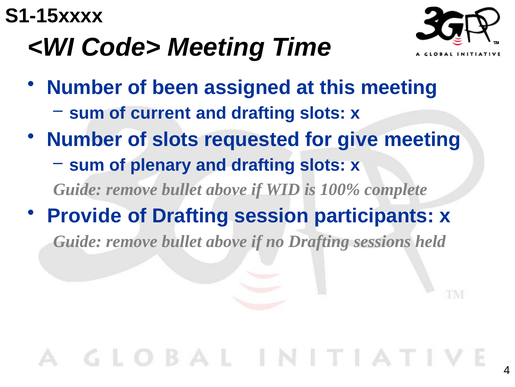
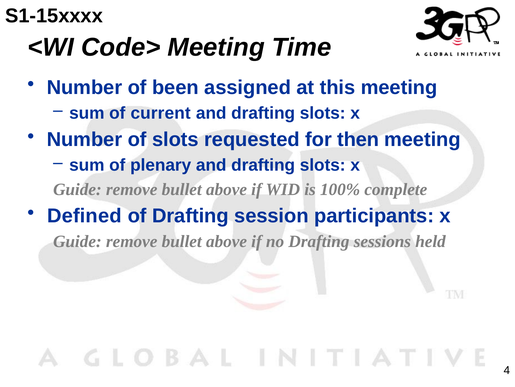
give: give -> then (358, 139)
Provide: Provide -> Defined (84, 216)
